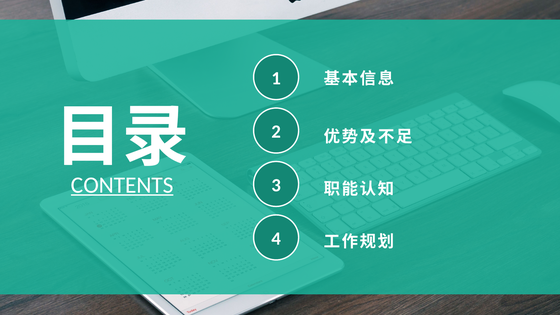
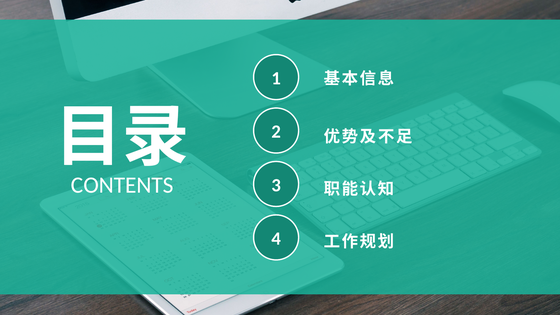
CONTENTS underline: present -> none (122, 185)
